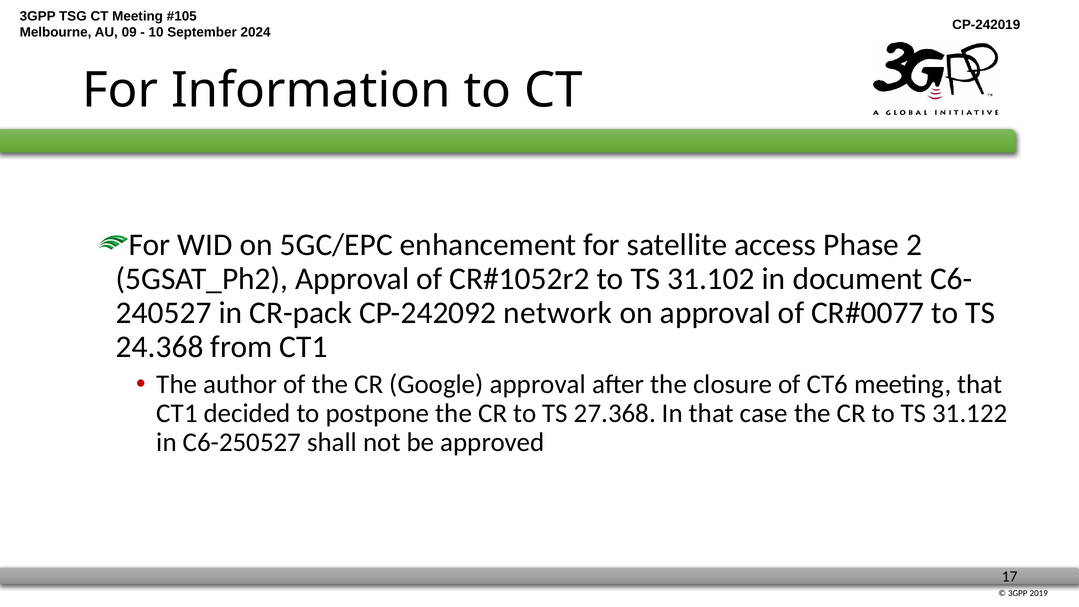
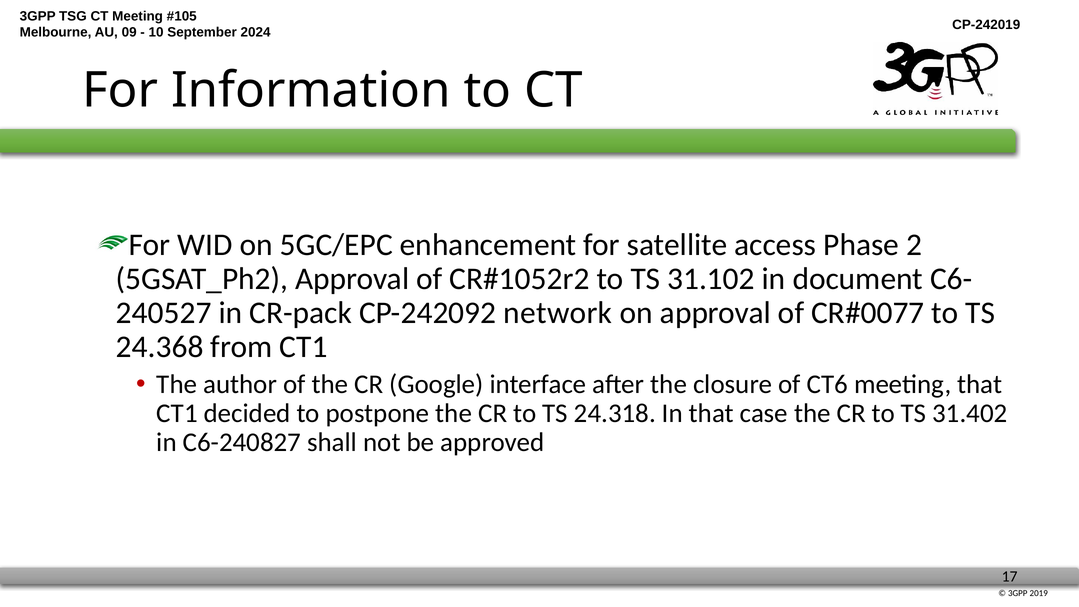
Google approval: approval -> interface (538, 384)
27.368: 27.368 -> 24.318 (615, 413)
31.122: 31.122 -> 31.402 (970, 413)
C6-250527: C6-250527 -> C6-240827 (242, 442)
